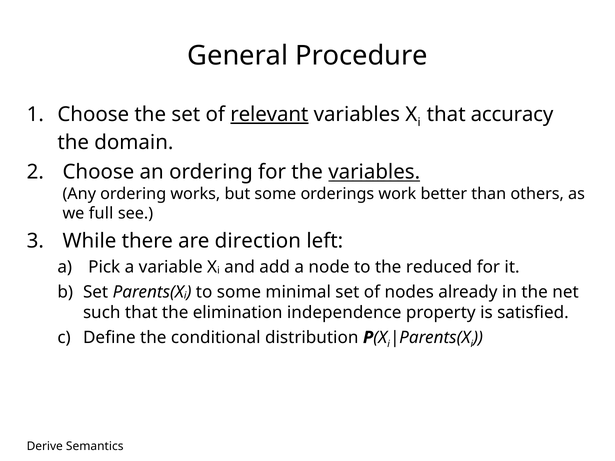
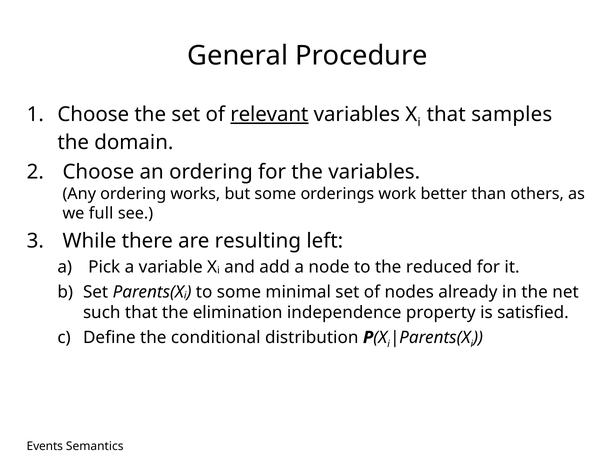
accuracy: accuracy -> samples (512, 115)
variables underline: present -> none (374, 172)
direction: direction -> resulting (258, 241)
Derive: Derive -> Events (45, 447)
